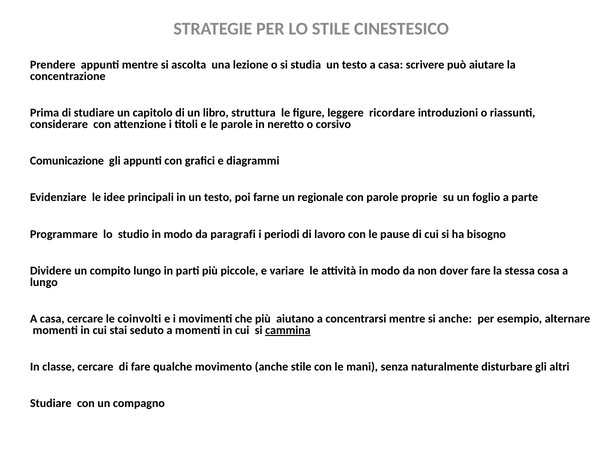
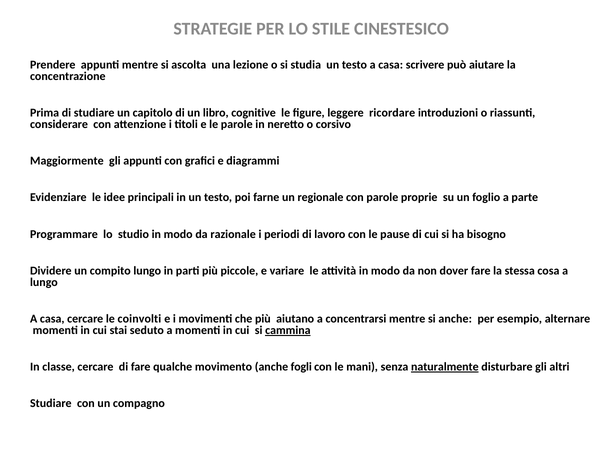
struttura: struttura -> cognitive (254, 113)
Comunicazione: Comunicazione -> Maggiormente (67, 161)
paragrafi: paragrafi -> razionale (233, 234)
anche stile: stile -> fogli (301, 367)
naturalmente underline: none -> present (445, 367)
